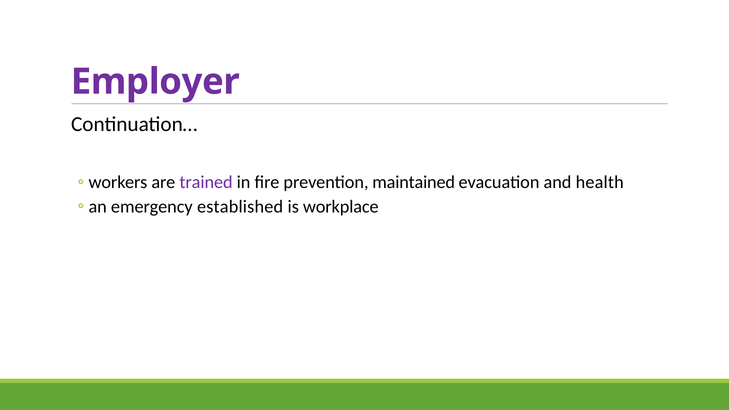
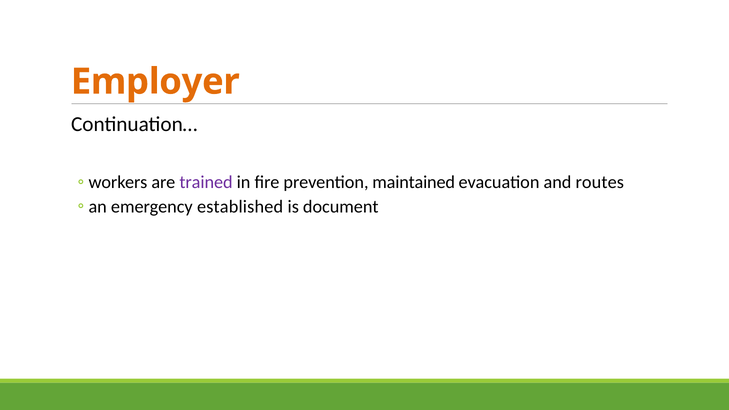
Employer colour: purple -> orange (155, 82)
health: health -> routes (600, 182)
workplace: workplace -> document (341, 207)
